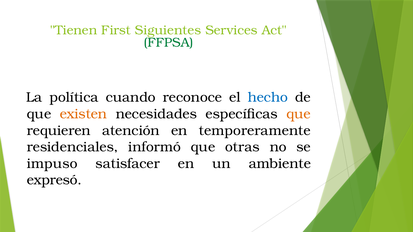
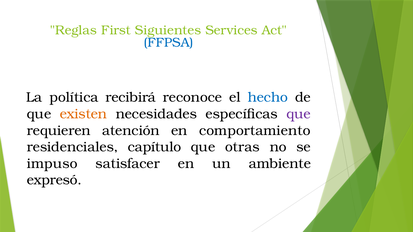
Tienen: Tienen -> Reglas (74, 30)
FFPSA colour: green -> blue (169, 43)
cuando: cuando -> recibirá (131, 98)
que colour: orange -> purple (299, 114)
temporeramente: temporeramente -> comportamiento (255, 131)
informó: informó -> capítulo (155, 147)
